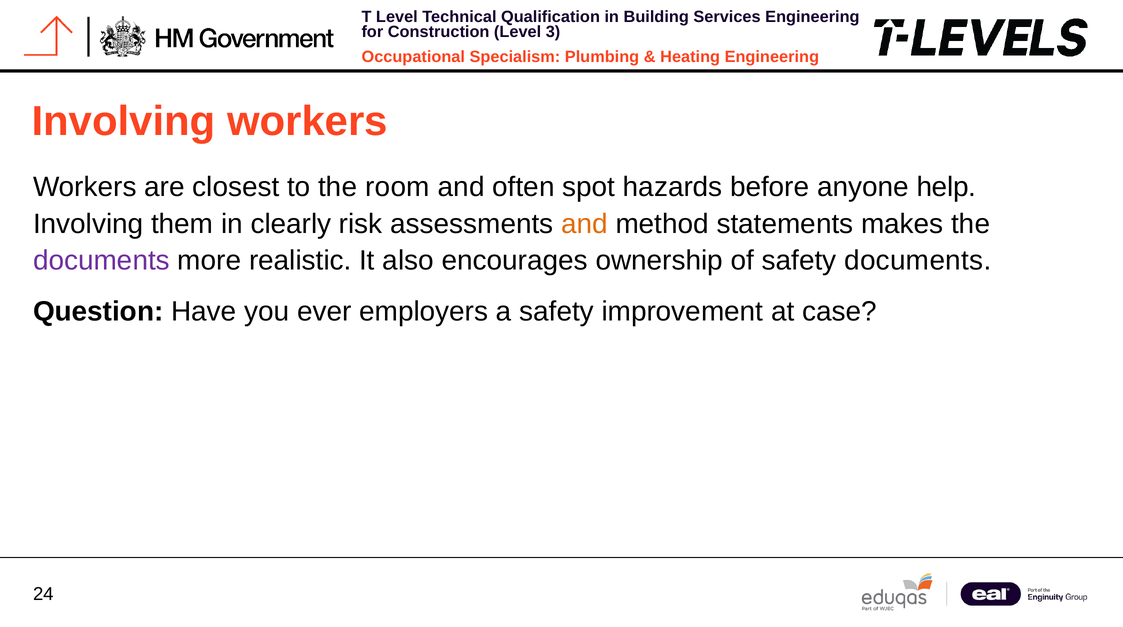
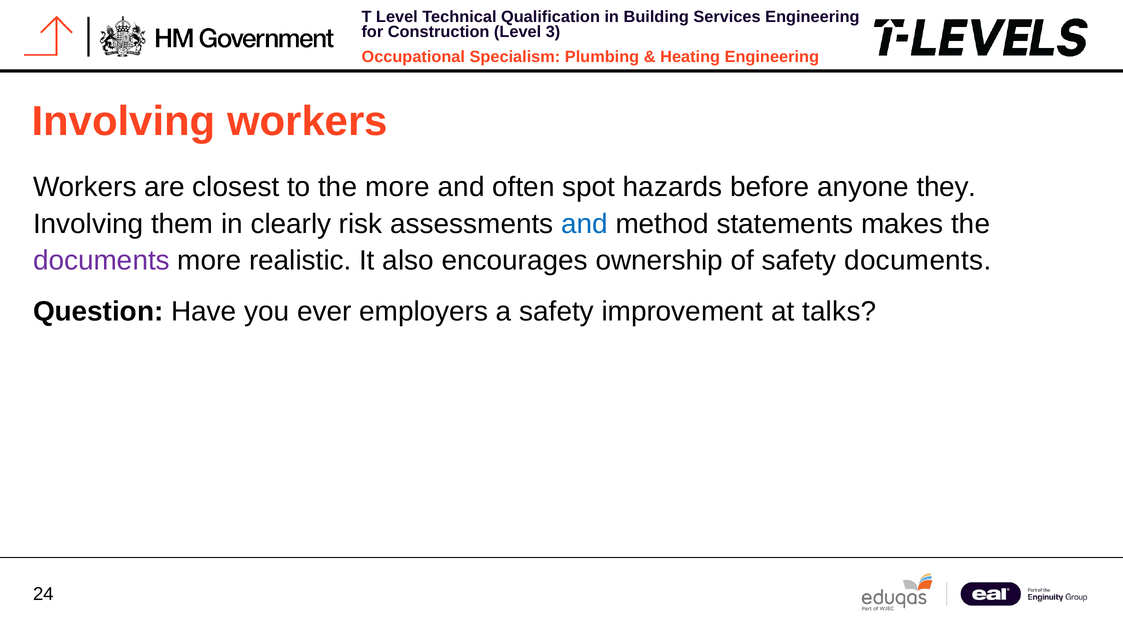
the room: room -> more (397, 187)
help: help -> they (946, 187)
and colour: orange -> blue (585, 224)
case: case -> talks (839, 312)
